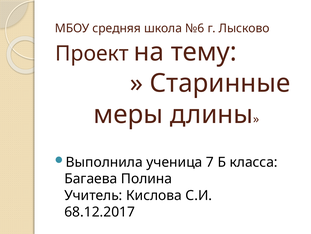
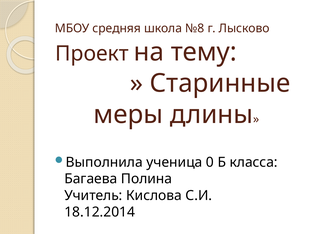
№6: №6 -> №8 (195, 28)
7: 7 -> 0 (210, 162)
68.12.2017: 68.12.2017 -> 18.12.2014 (100, 211)
